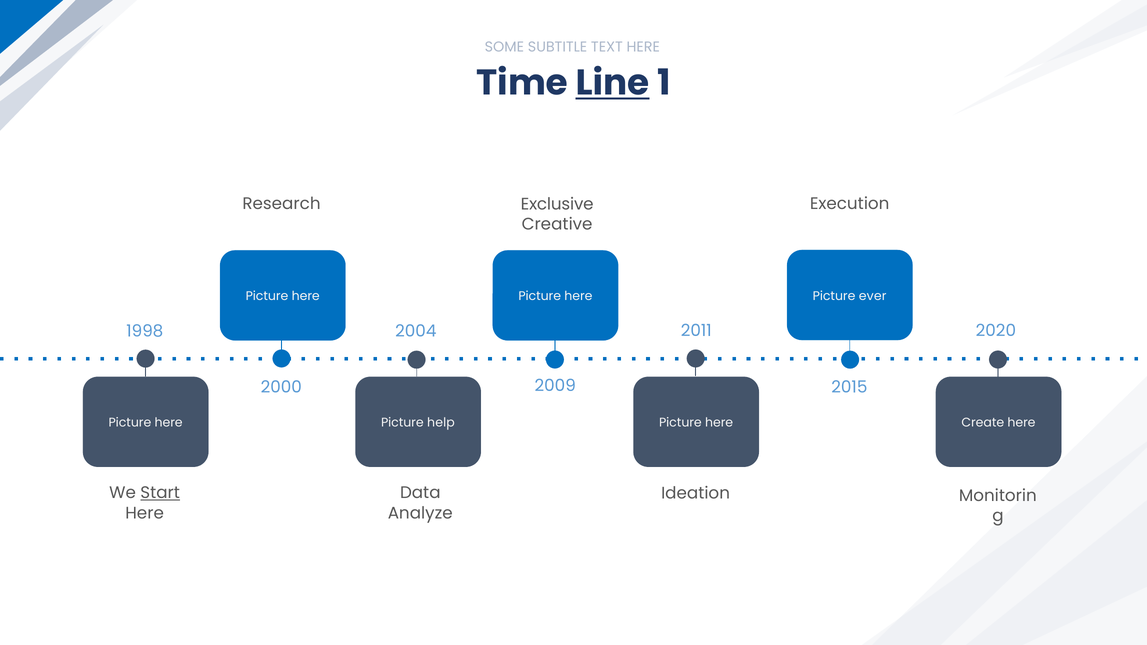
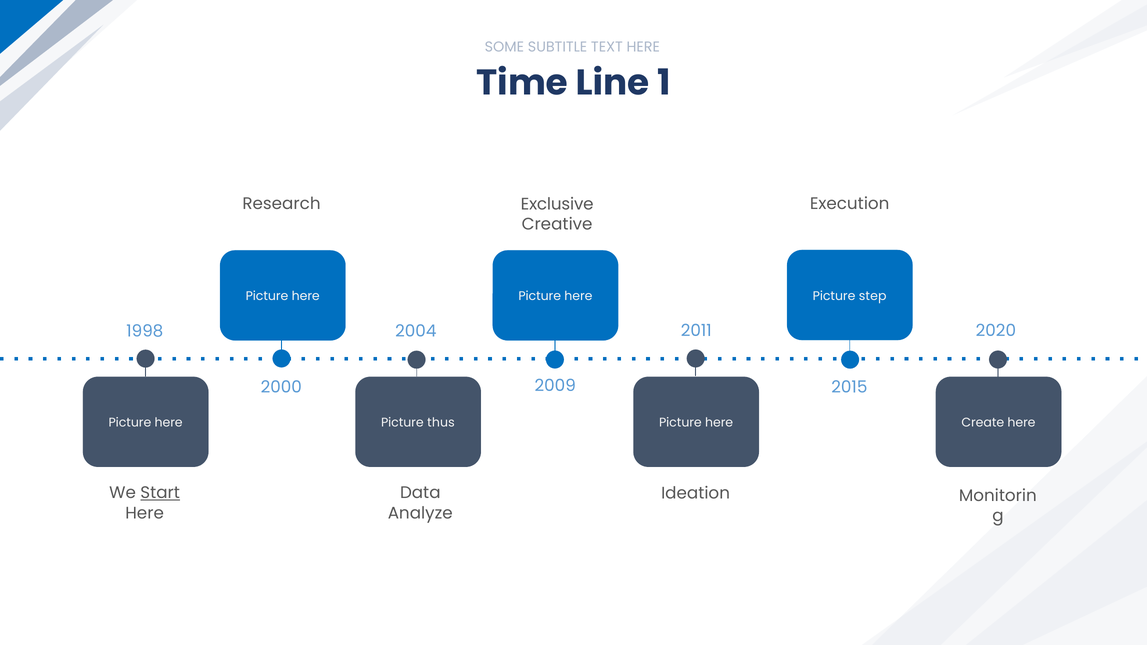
Line underline: present -> none (613, 83)
ever: ever -> step (873, 296)
help: help -> thus (441, 423)
